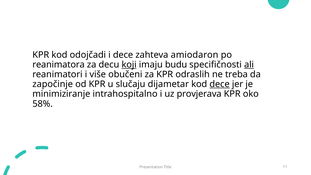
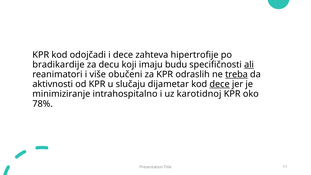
amiodaron: amiodaron -> hipertrofije (195, 55)
reanimatora: reanimatora -> bradikardije (58, 65)
koji underline: present -> none (129, 65)
treba underline: none -> present (236, 74)
započinje: započinje -> aktivnosti (53, 84)
provjerava: provjerava -> karotidnoj (199, 94)
58%: 58% -> 78% (43, 104)
